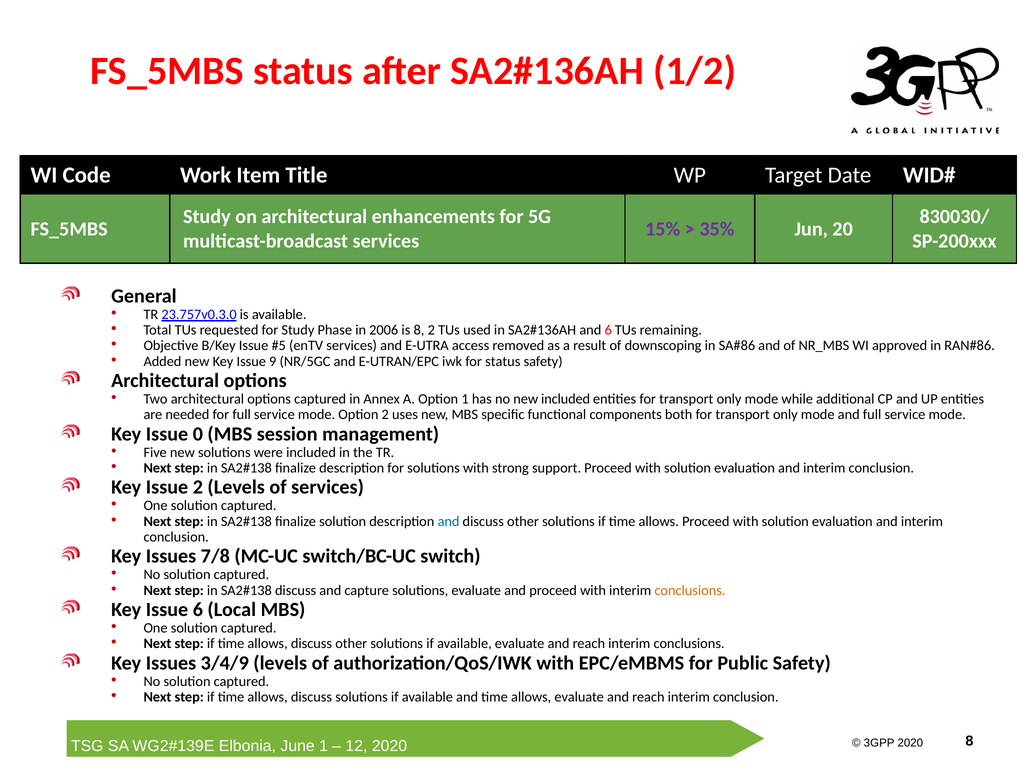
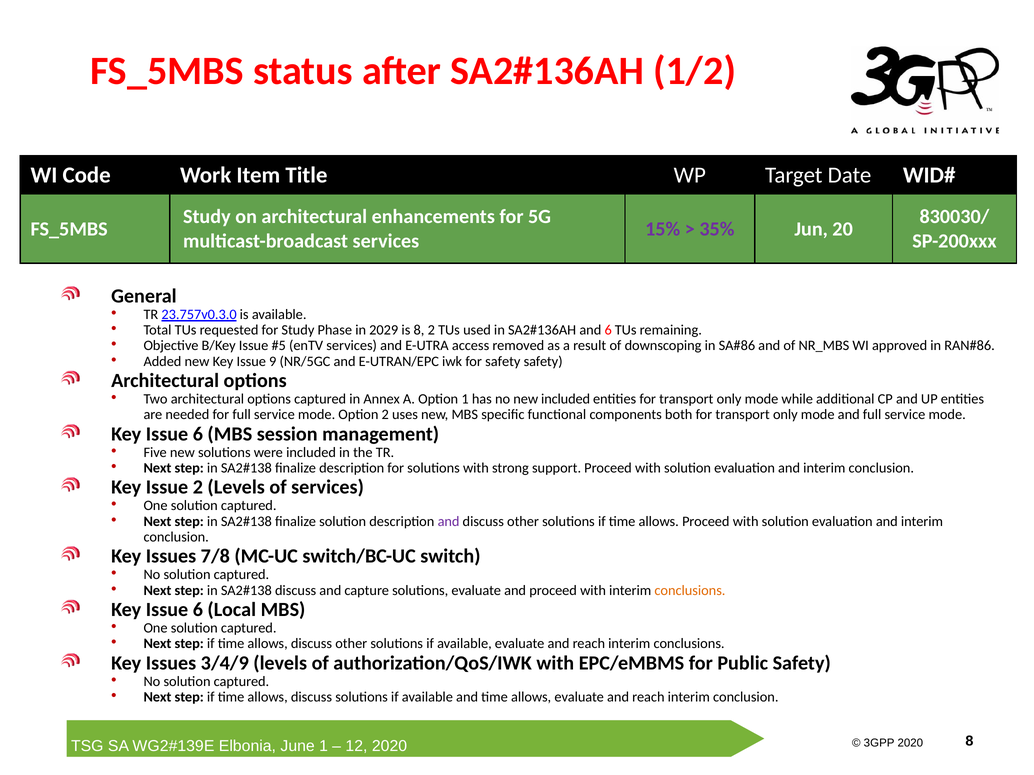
2006: 2006 -> 2029 (384, 330)
for status: status -> safety (503, 362)
0: 0 -> 6 (198, 434)
and colour: blue -> purple (449, 522)
